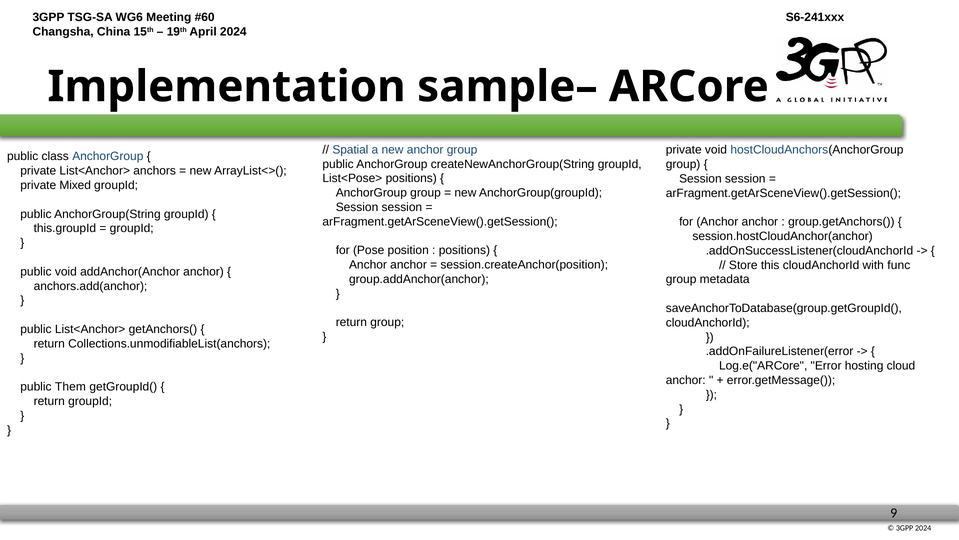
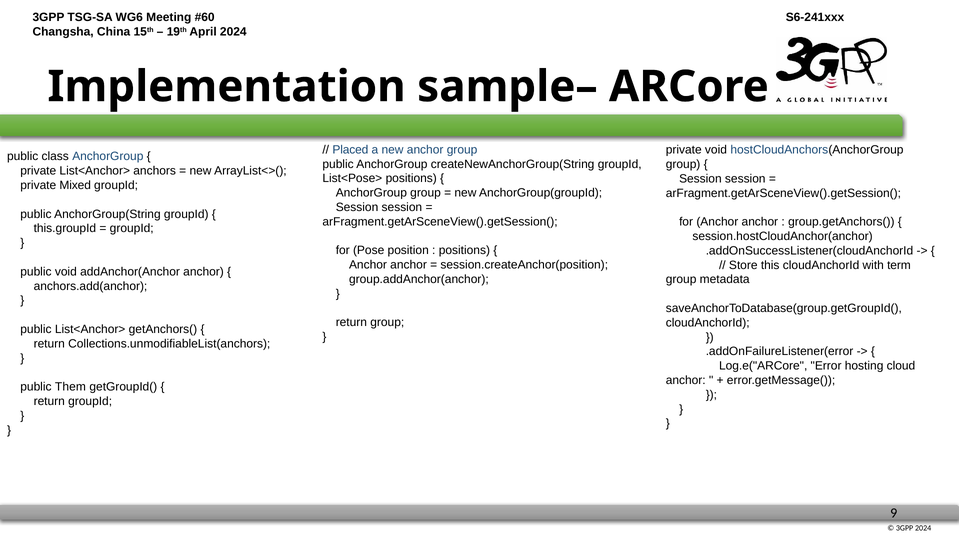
Spatial: Spatial -> Placed (350, 150)
func: func -> term (899, 265)
